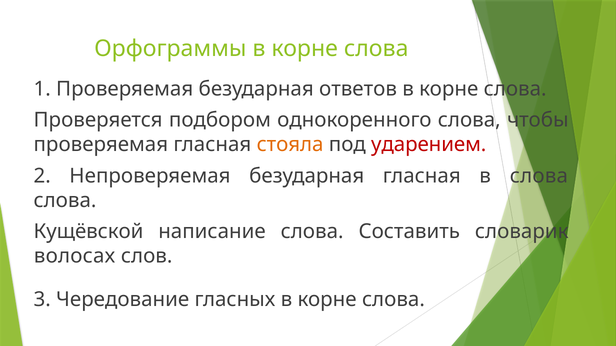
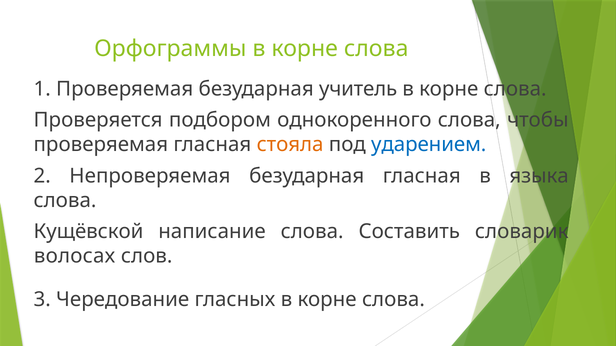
ответов: ответов -> учитель (358, 89)
ударением colour: red -> blue (429, 145)
в слова: слова -> языка (539, 176)
